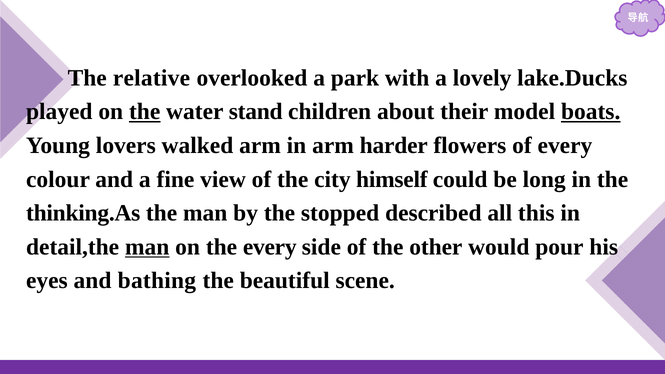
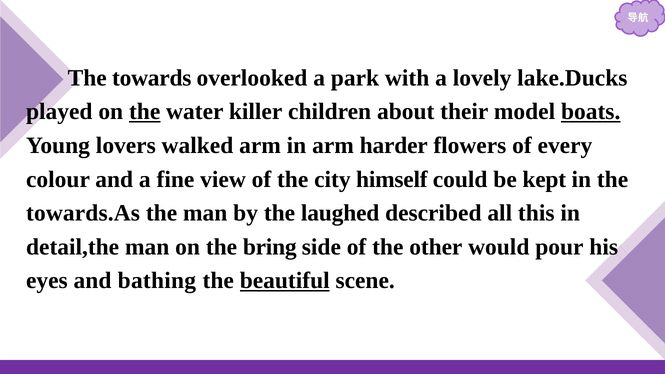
relative: relative -> towards (152, 78)
stand: stand -> killer (256, 112)
long: long -> kept (544, 179)
thinking.As: thinking.As -> towards.As (83, 213)
stopped: stopped -> laughed (340, 213)
man underline: present -> none (147, 247)
the every: every -> bring (270, 247)
beautiful underline: none -> present (285, 281)
